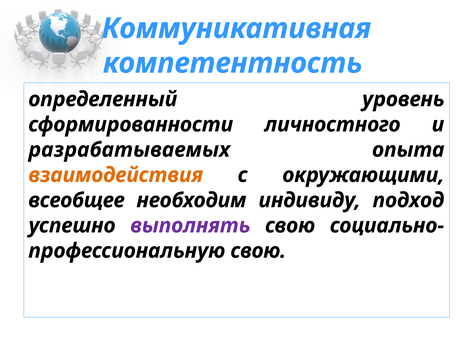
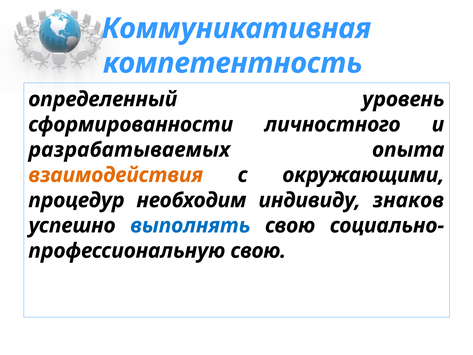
всеобщее: всеобщее -> процедур (76, 200)
подход: подход -> знаков (408, 200)
выполнять colour: purple -> blue (190, 225)
